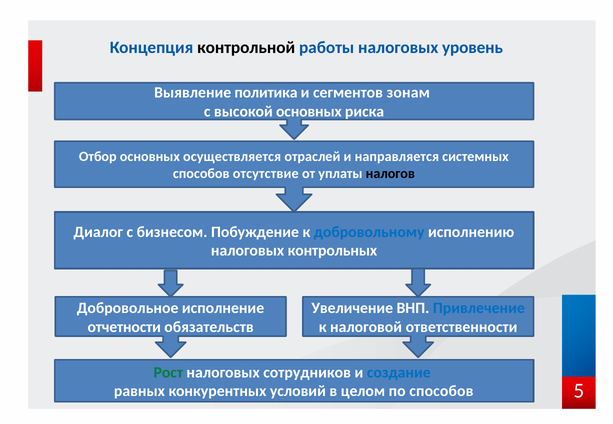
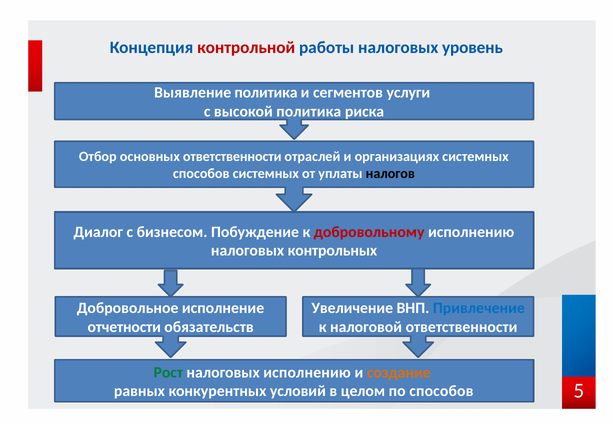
контрольной colour: black -> red (246, 48)
зонам: зонам -> услуги (408, 93)
высокой основных: основных -> политика (309, 112)
основных осуществляется: осуществляется -> ответственности (232, 157)
направляется: направляется -> организациях (397, 157)
способов отсутствие: отсутствие -> системных (266, 174)
добровольному colour: blue -> red (369, 232)
налоговых сотрудников: сотрудников -> исполнению (307, 373)
создание colour: blue -> orange (399, 373)
